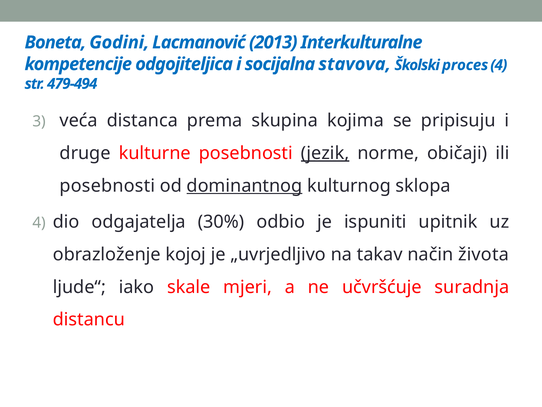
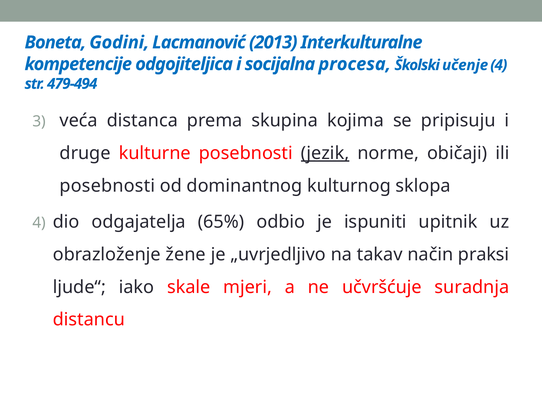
stavova: stavova -> procesa (355, 64)
proces: proces -> učenje (465, 65)
dominantnog underline: present -> none (244, 186)
30%: 30% -> 65% (221, 222)
kojoj: kojoj -> žene (186, 254)
života: života -> praksi (484, 254)
